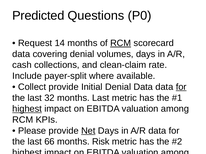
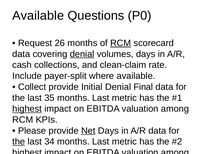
Predicted: Predicted -> Available (38, 16)
14: 14 -> 26 (60, 43)
denial underline: none -> present (82, 54)
Denial Data: Data -> Final (143, 87)
for underline: present -> none (181, 87)
32: 32 -> 35 (49, 98)
the underline: none -> present (19, 142)
66: 66 -> 34 (49, 142)
Risk: Risk -> Last (101, 142)
